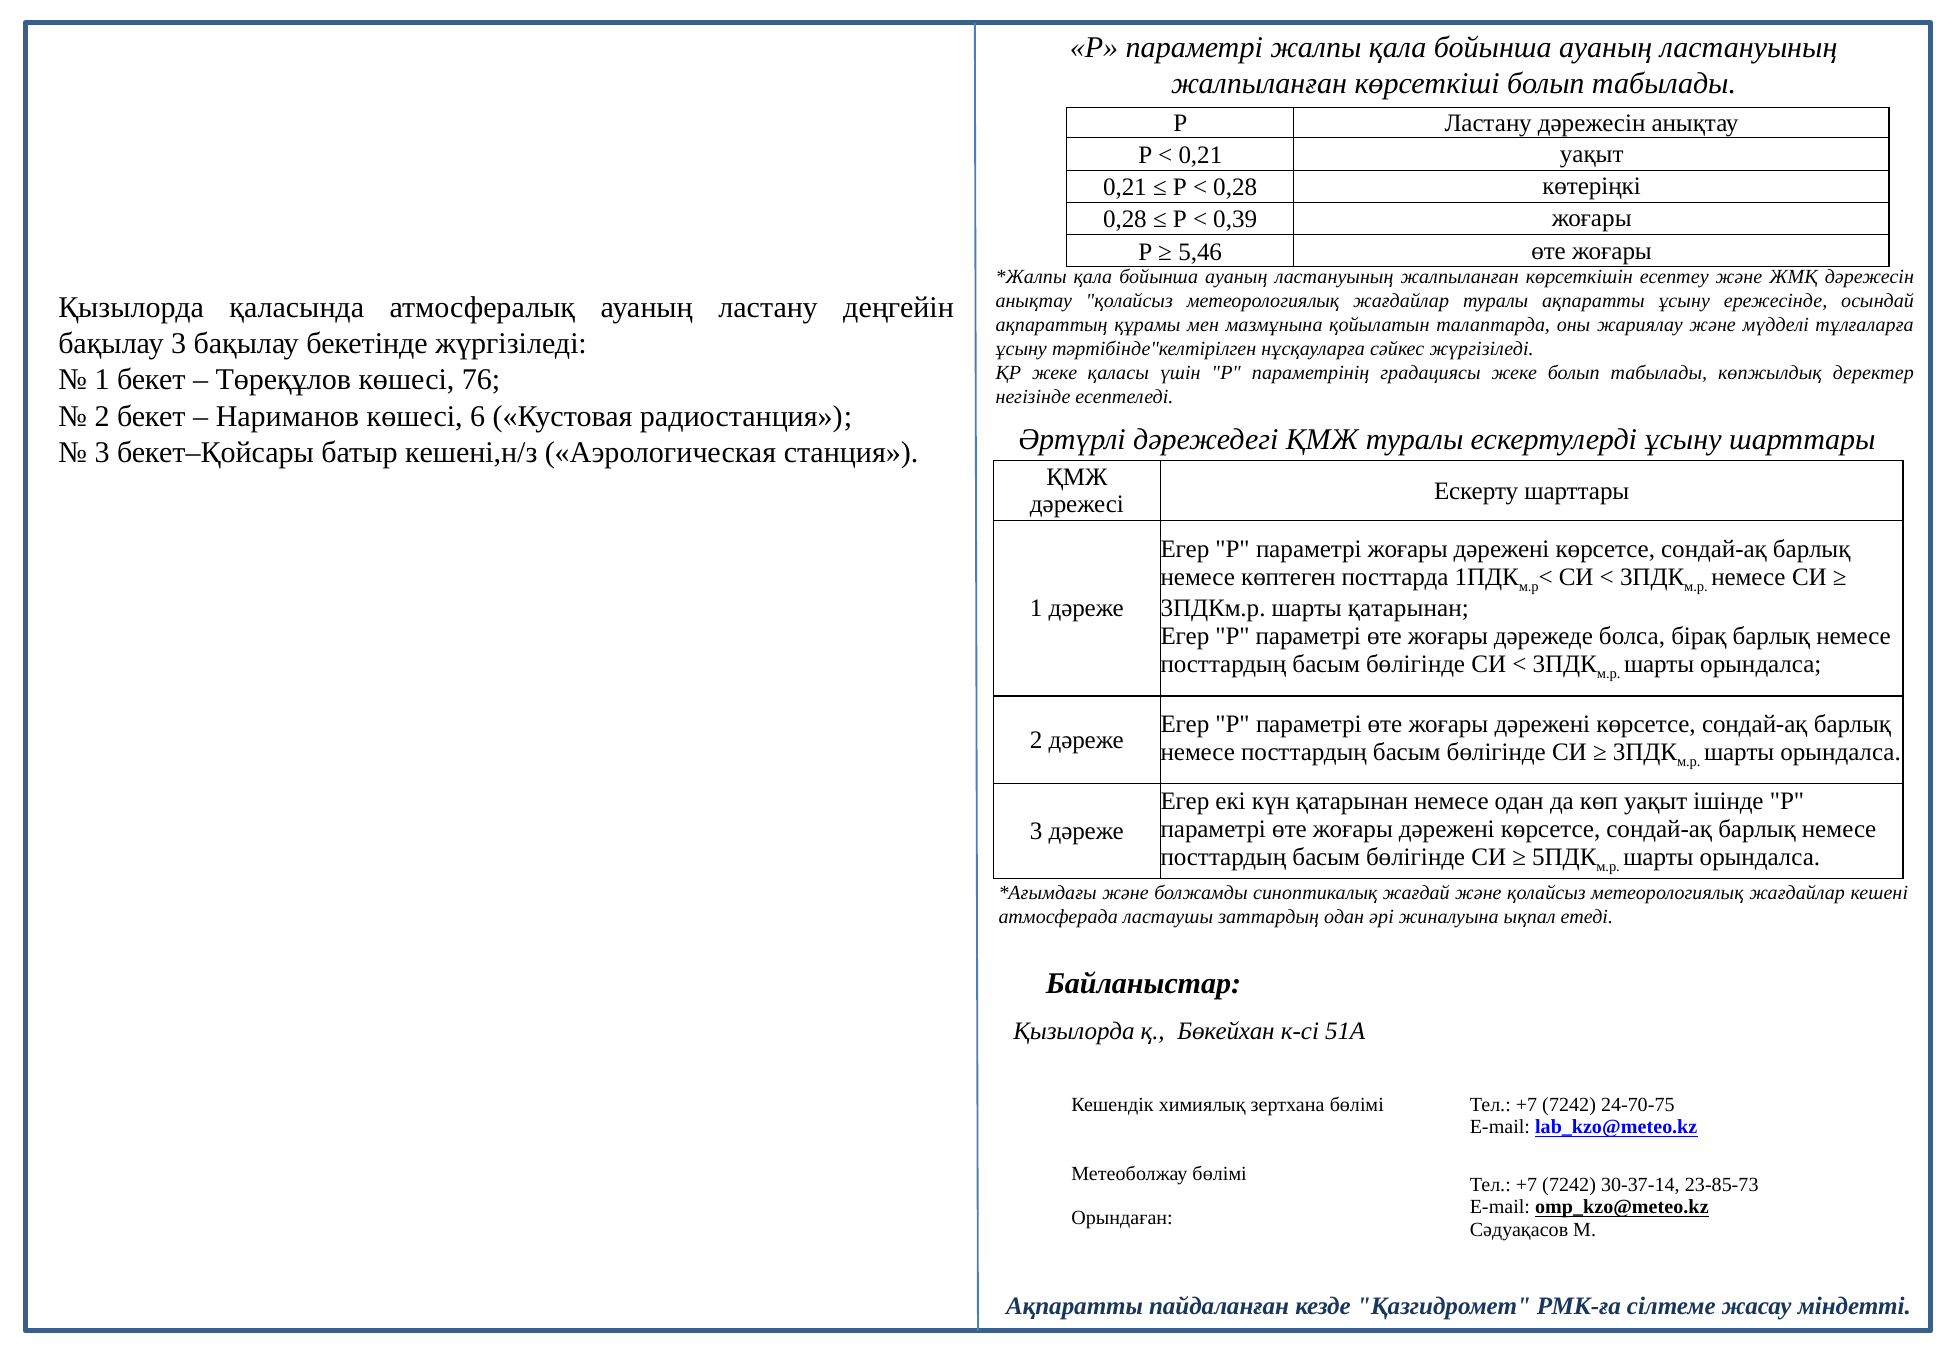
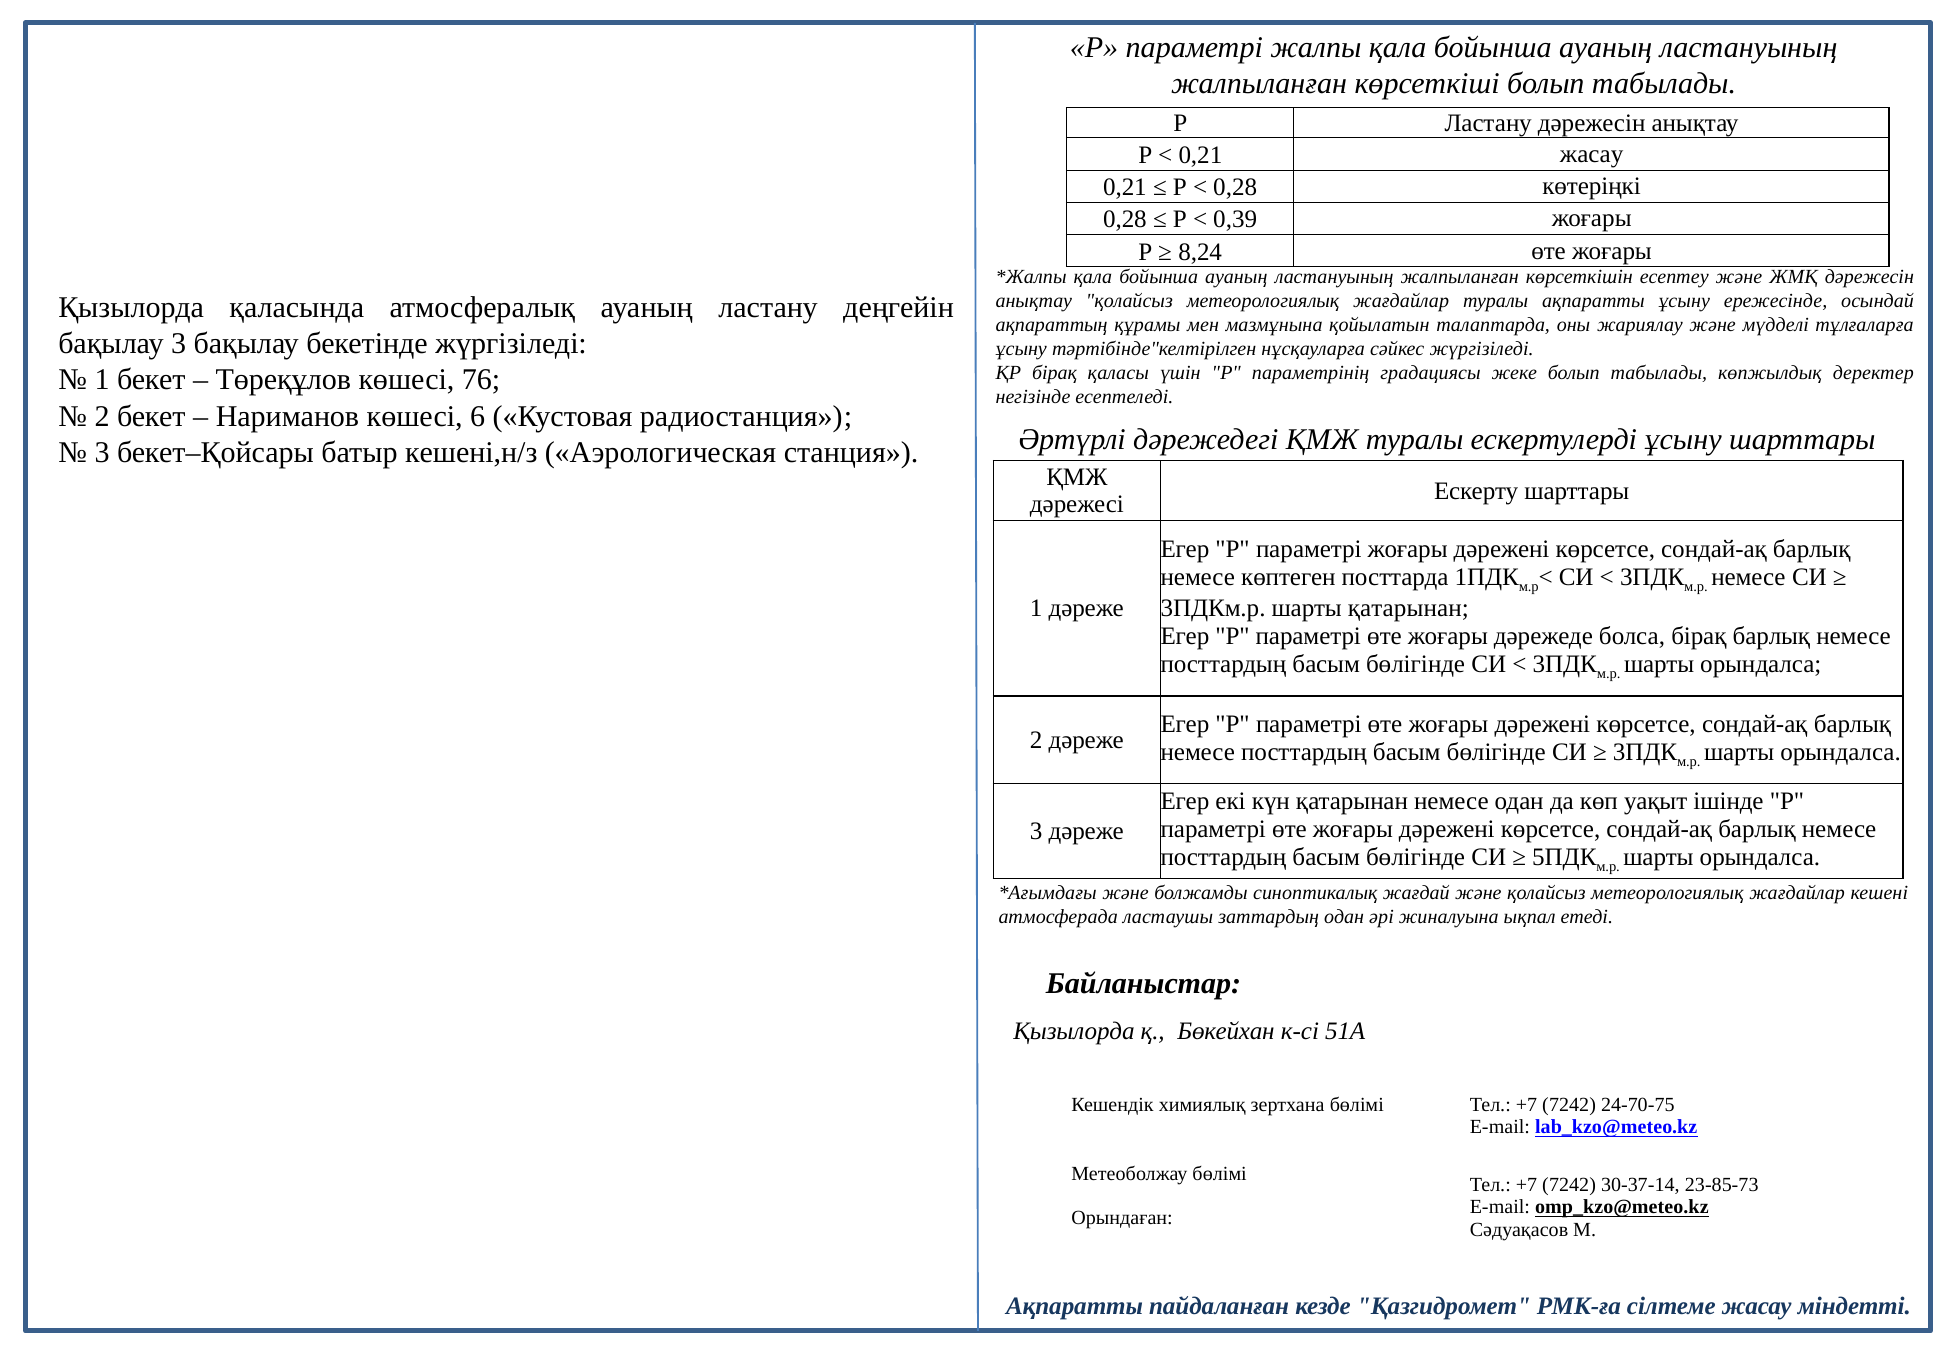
0,21 уақыт: уақыт -> жасау (1592, 154)
5,46: 5,46 -> 8,24 (1200, 252)
ҚР жеке: жеке -> бірақ (1055, 373)
